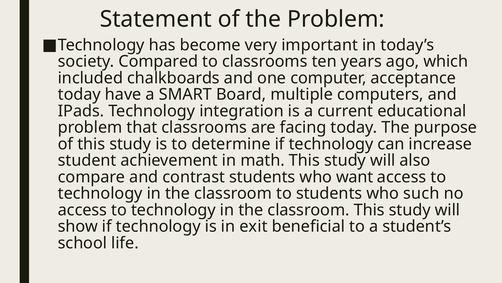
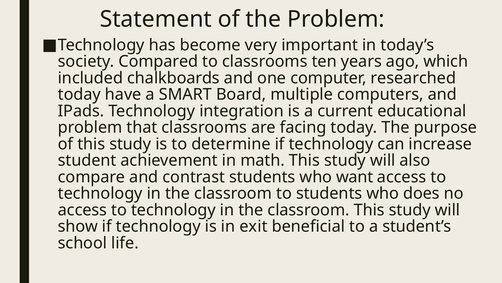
acceptance: acceptance -> researched (413, 78)
such: such -> does (421, 193)
